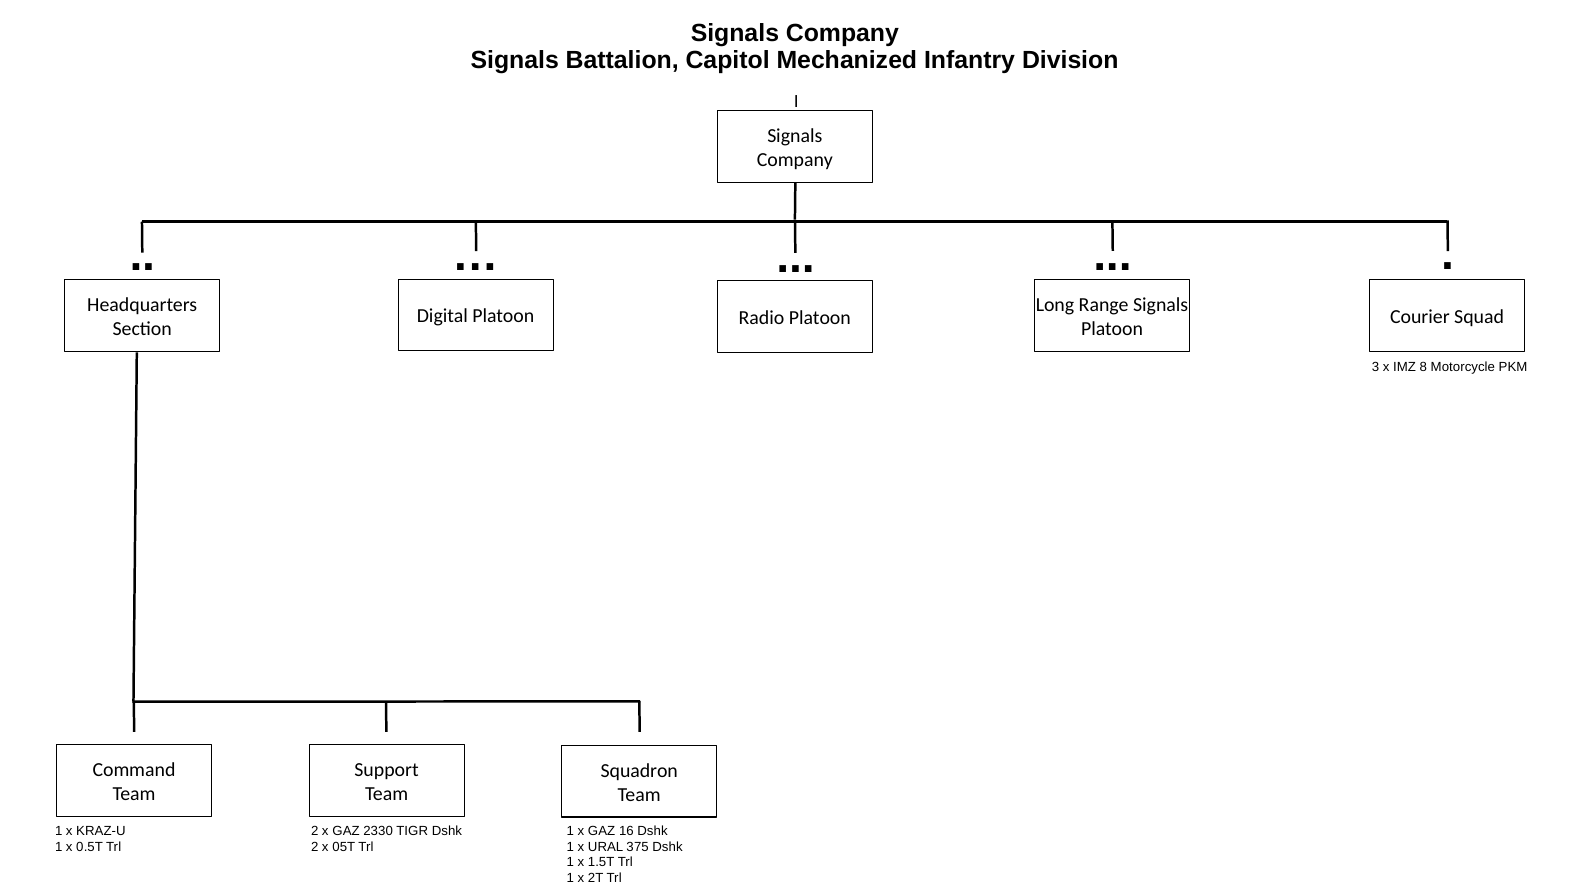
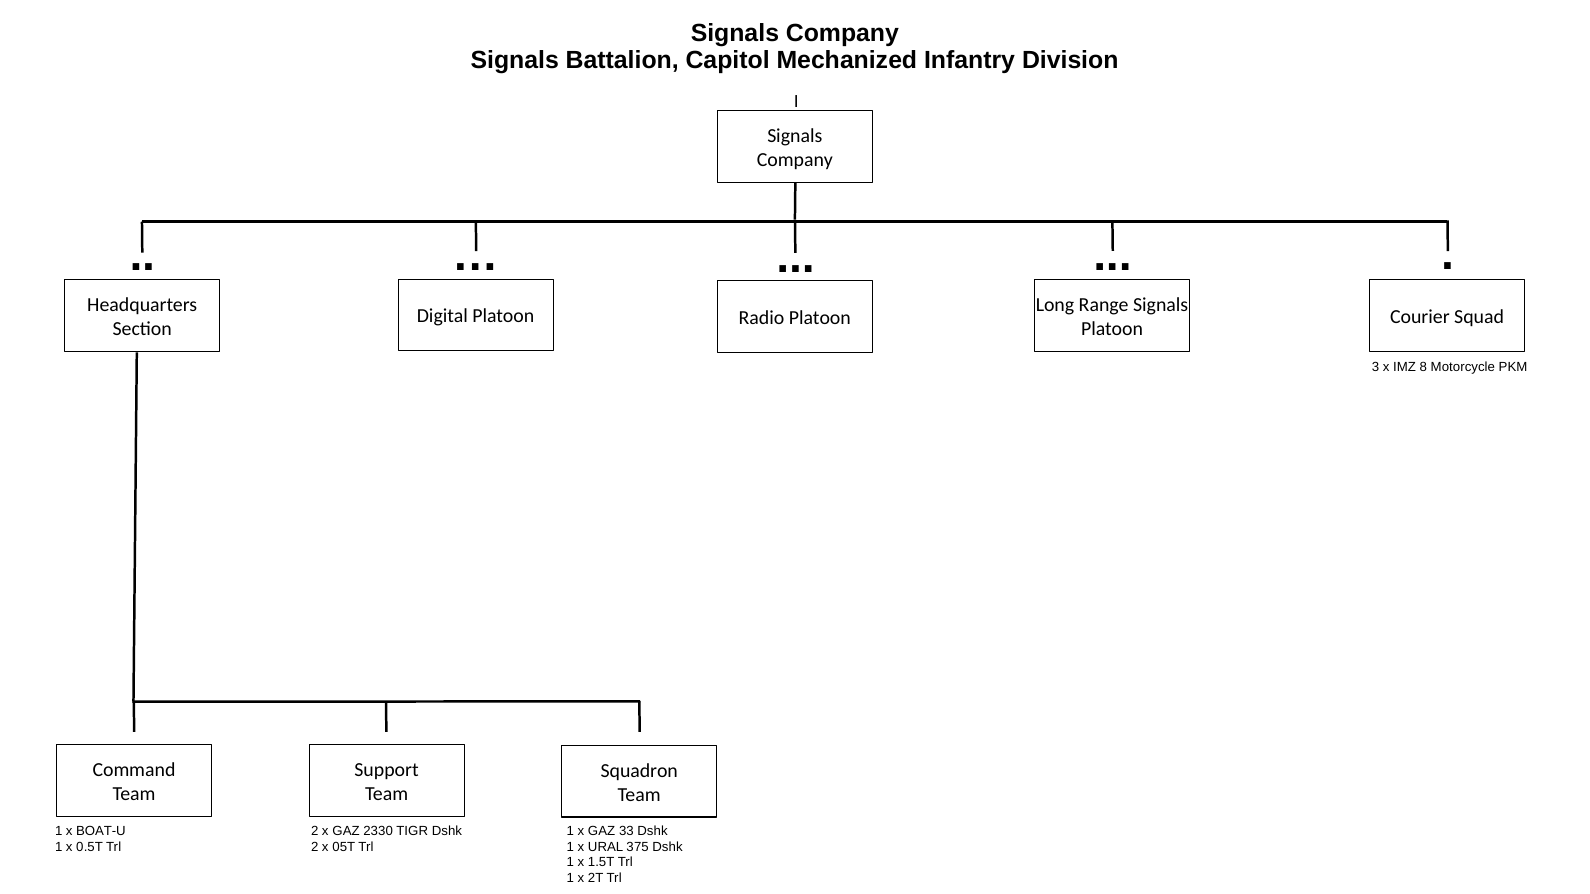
KRAZ-U: KRAZ-U -> BOAT-U (101, 831)
16: 16 -> 33 (626, 831)
